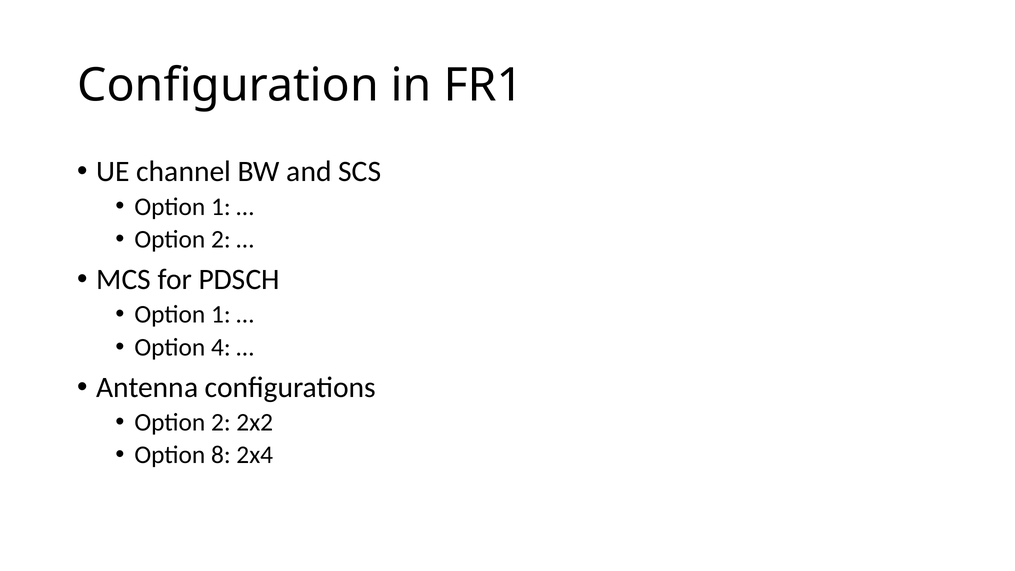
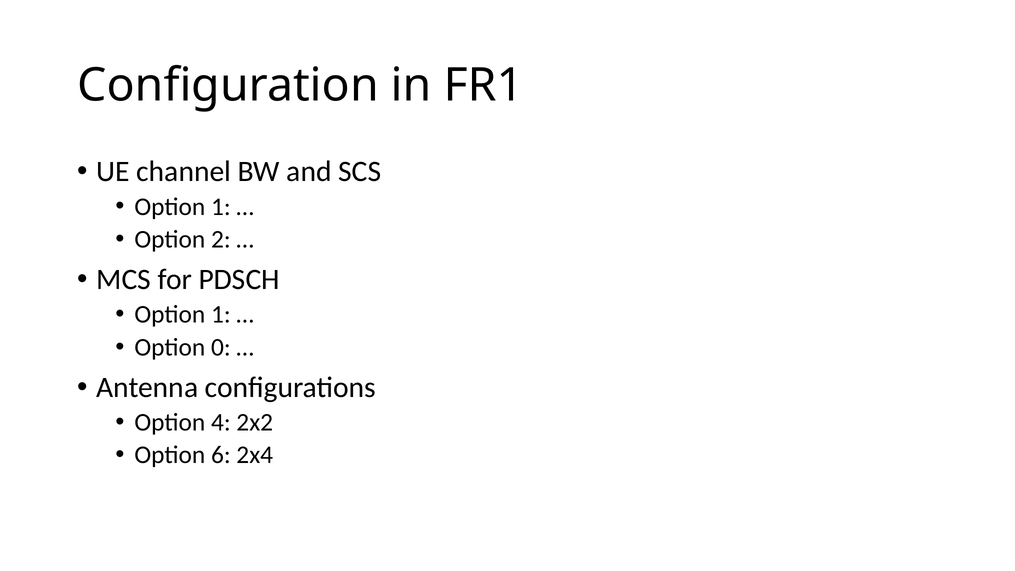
4: 4 -> 0 (221, 347)
2: 2 -> 4 (221, 422)
8: 8 -> 6 (221, 455)
